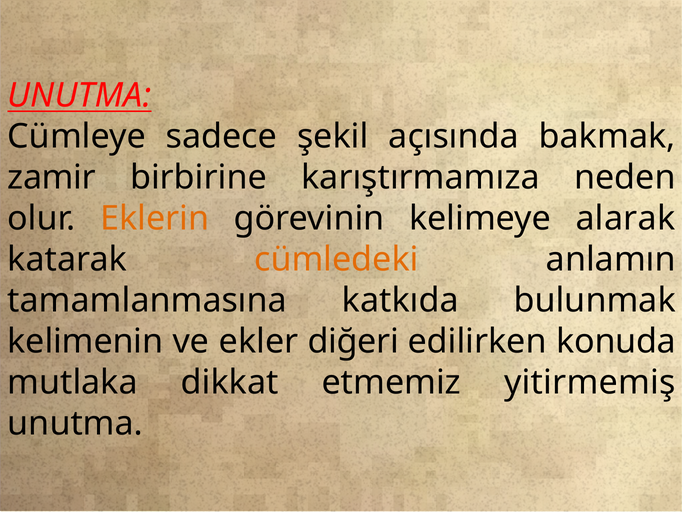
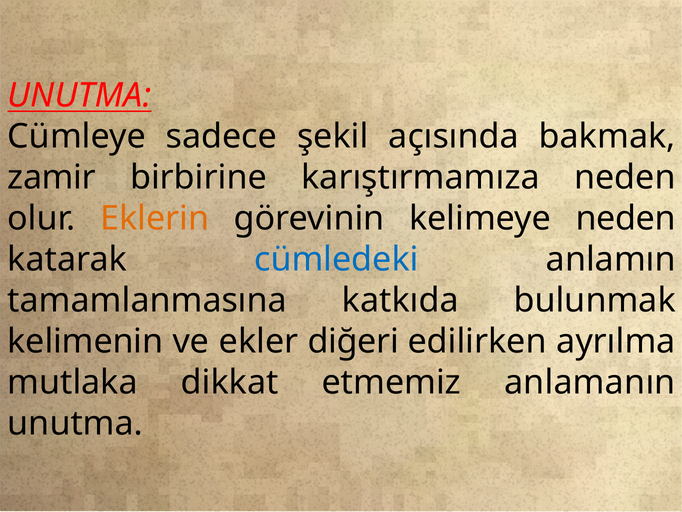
kelimeye alarak: alarak -> neden (626, 218)
cümledeki colour: orange -> blue (336, 259)
konuda: konuda -> ayrılma (616, 341)
yitirmemiş: yitirmemiş -> anlamanın (590, 382)
